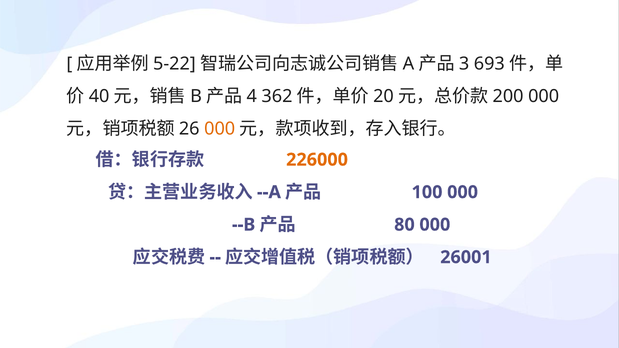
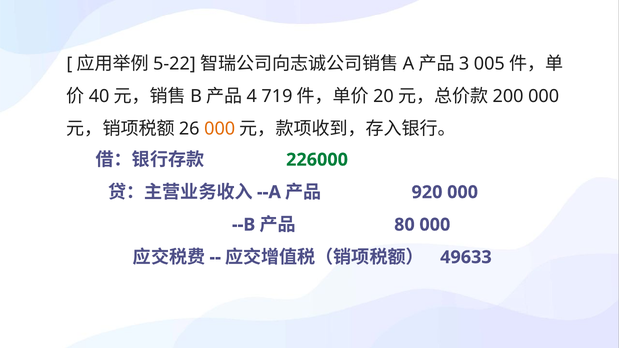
693: 693 -> 005 (489, 64)
362: 362 -> 719 (277, 96)
226000 colour: orange -> green (317, 160)
100: 100 -> 920 (427, 192)
26001: 26001 -> 49633 (466, 257)
